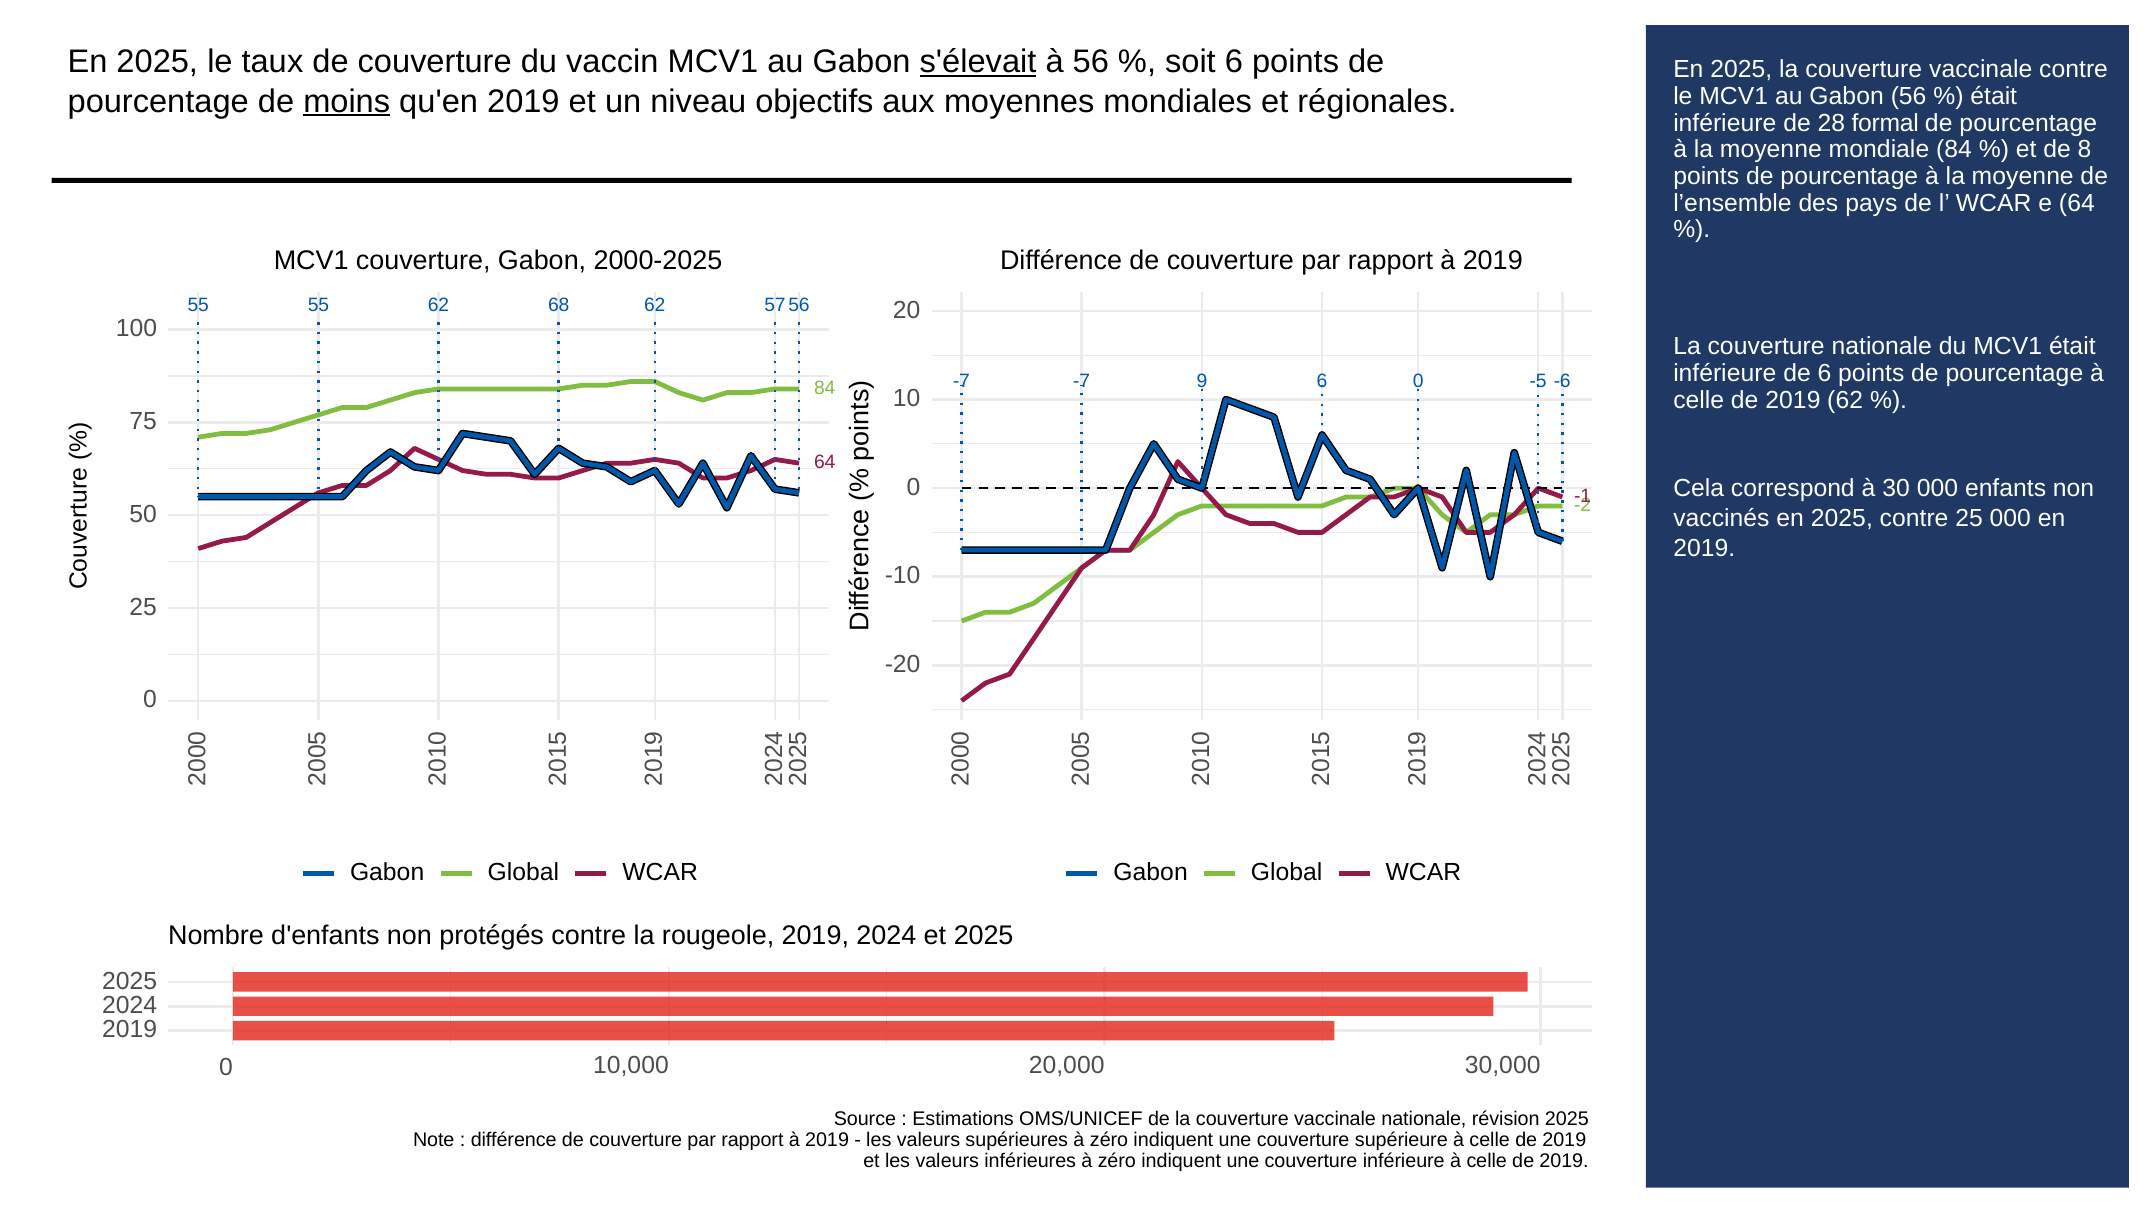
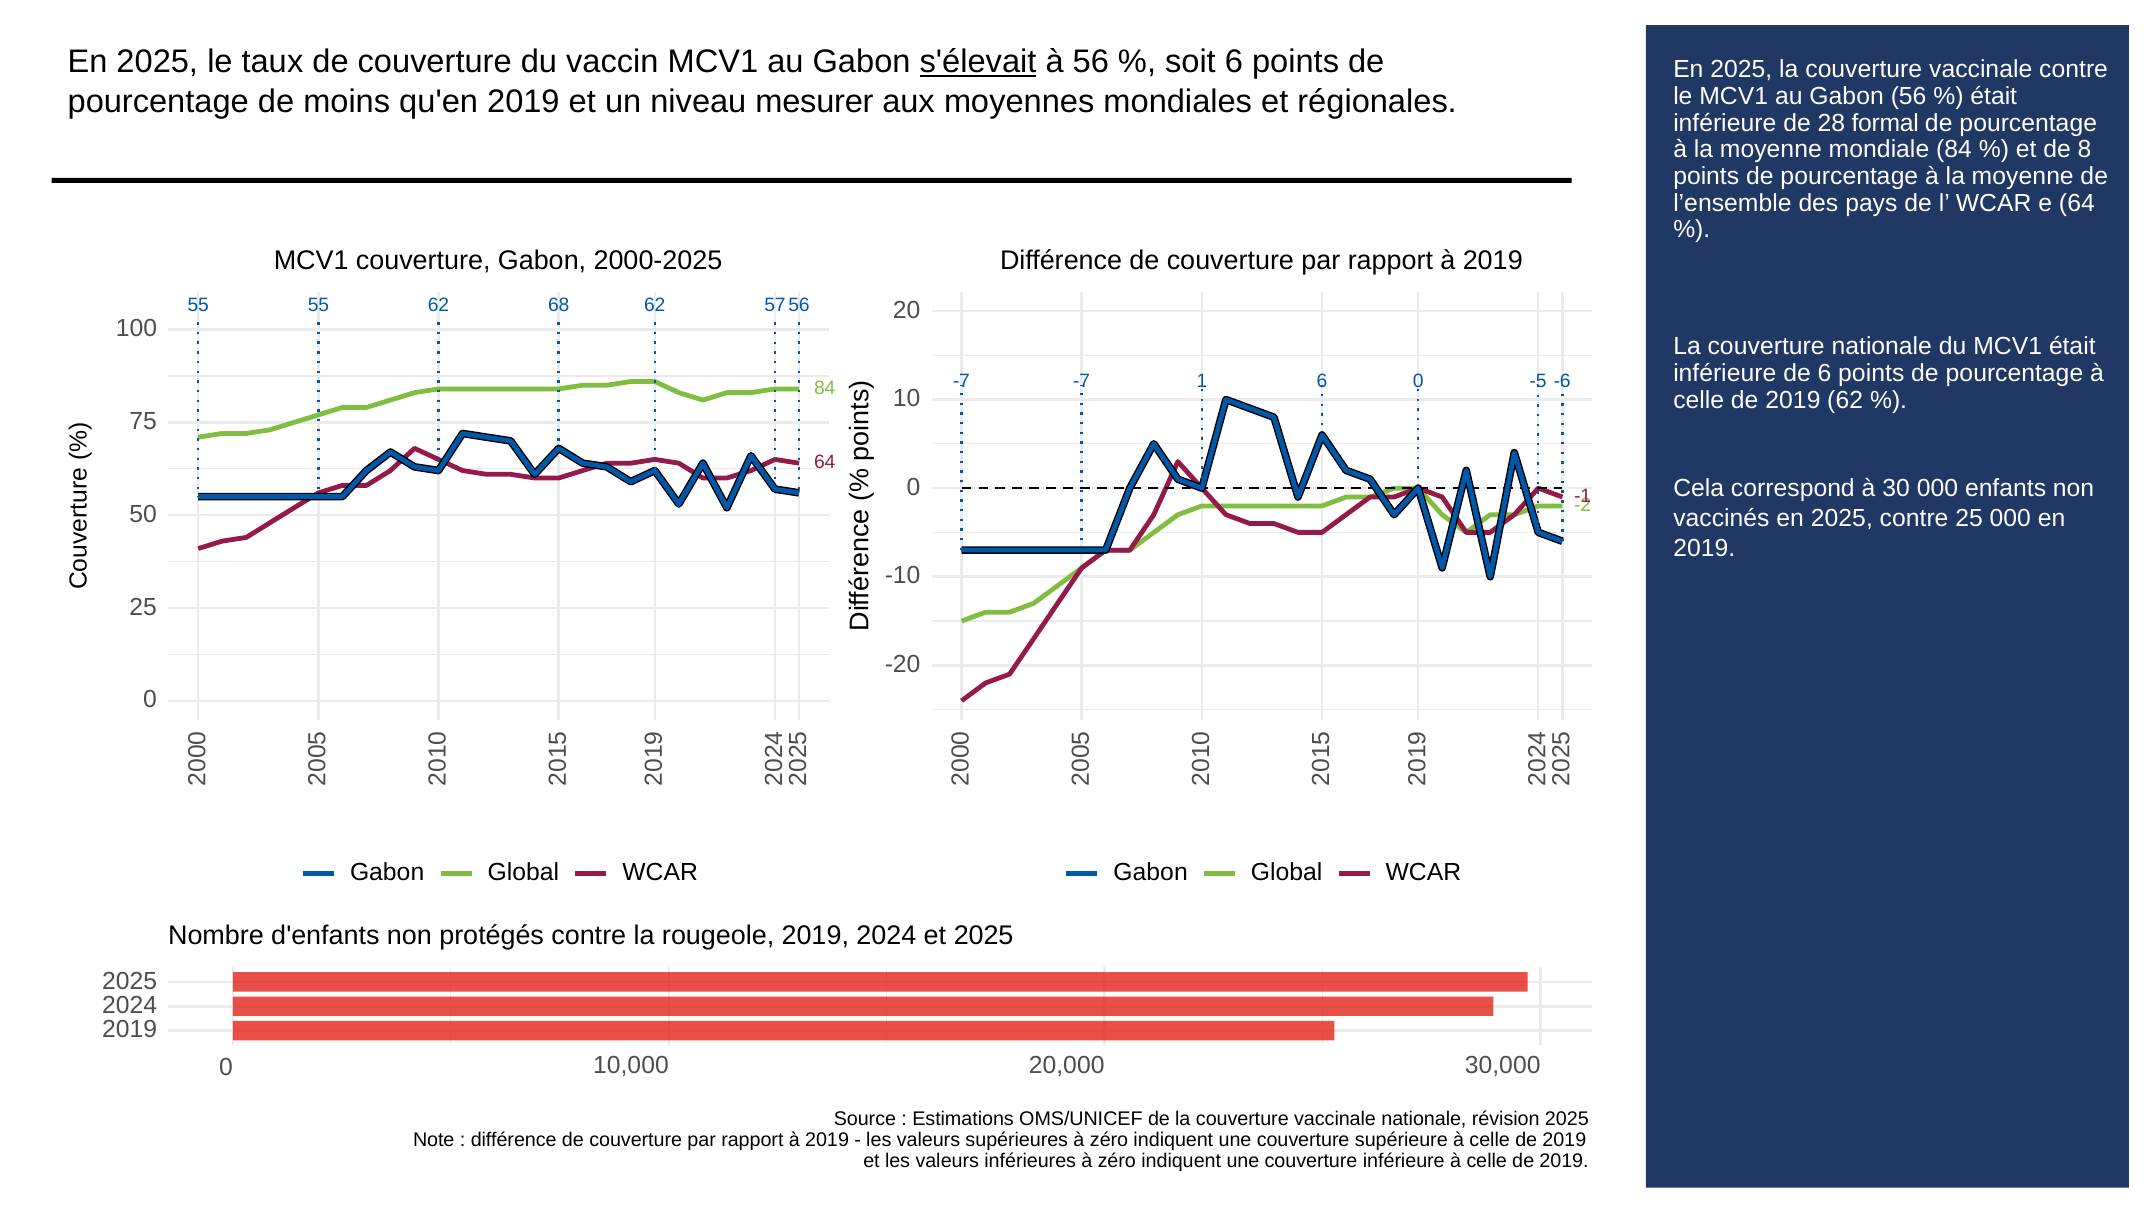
moins underline: present -> none (347, 101)
objectifs: objectifs -> mesurer (814, 101)
-7 9: 9 -> 1 (1202, 381)
